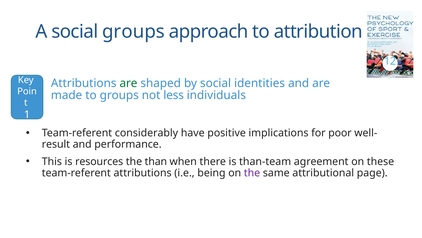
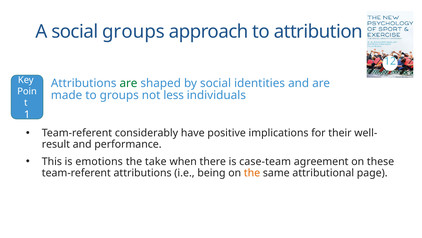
poor: poor -> their (340, 133)
resources: resources -> emotions (99, 161)
than: than -> take (156, 161)
than-team: than-team -> case-team (265, 161)
the colour: purple -> orange (252, 172)
